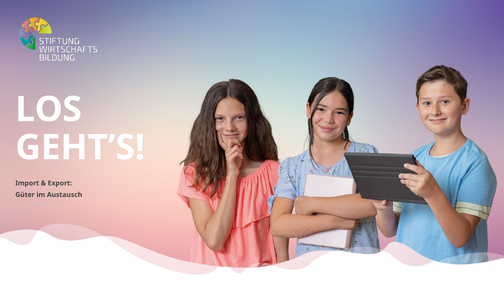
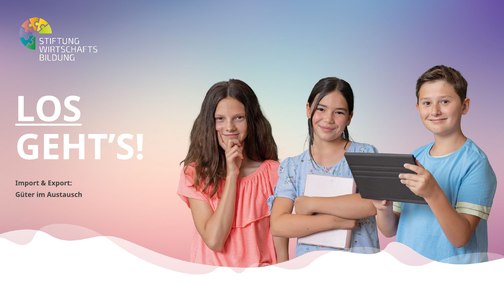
LOS underline: none -> present (49, 110)
